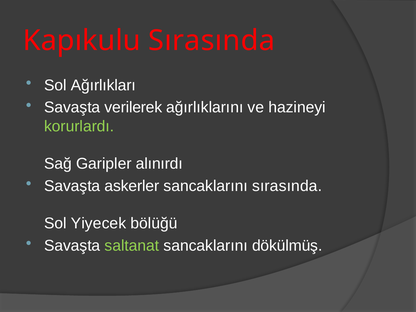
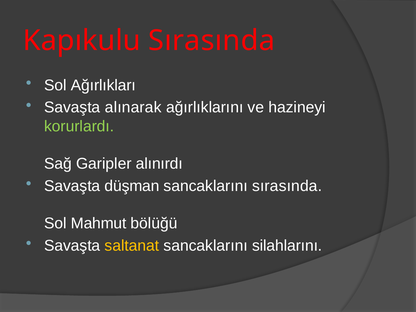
verilerek: verilerek -> alınarak (133, 108)
askerler: askerler -> düşman (132, 186)
Yiyecek: Yiyecek -> Mahmut (99, 223)
saltanat colour: light green -> yellow (132, 246)
dökülmüş: dökülmüş -> silahlarını (287, 246)
